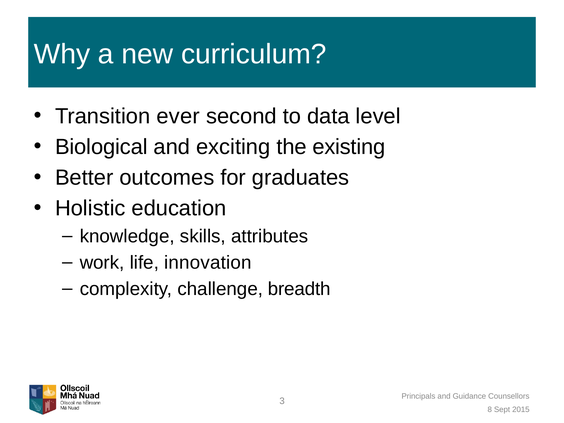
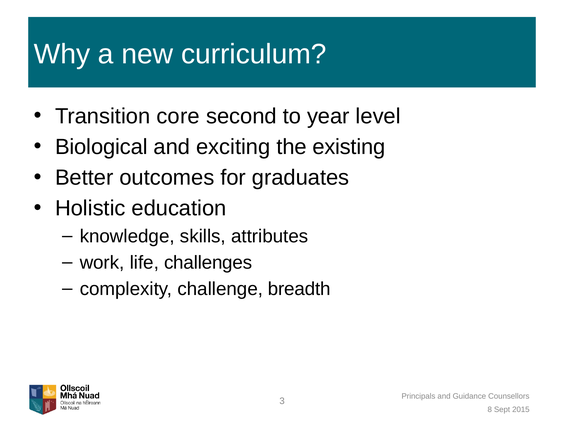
ever: ever -> core (178, 116)
data: data -> year (328, 116)
innovation: innovation -> challenges (208, 263)
